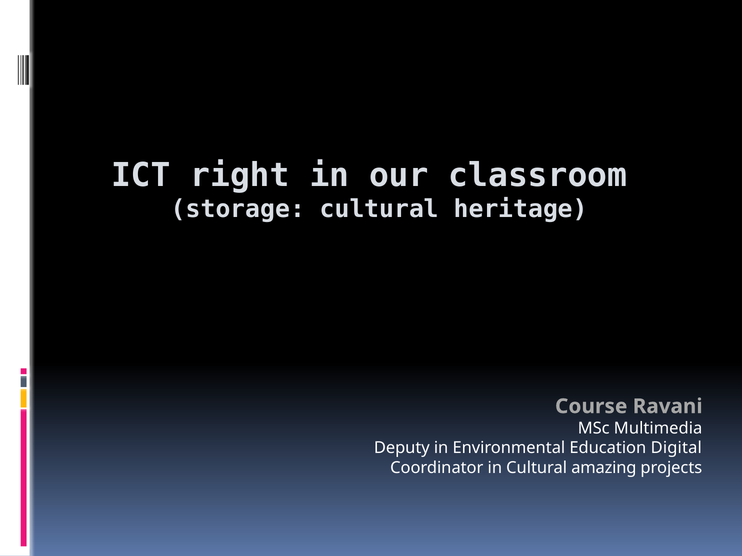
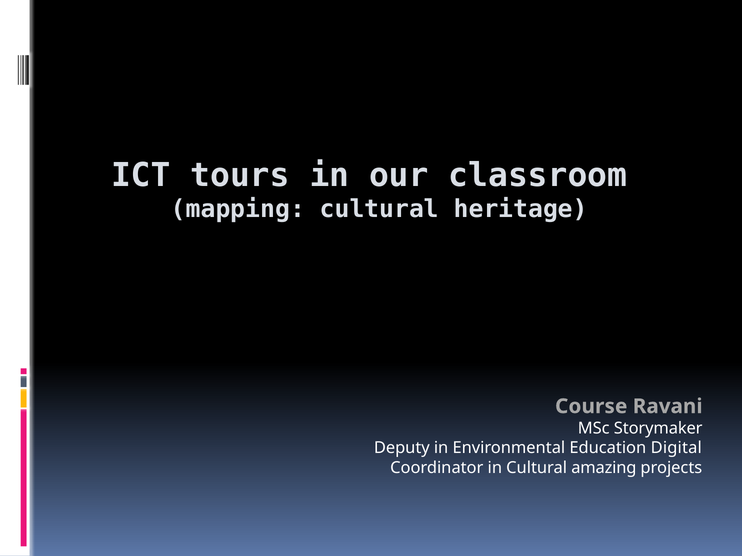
right: right -> tours (240, 175)
storage: storage -> mapping (238, 210)
Multimedia: Multimedia -> Storymaker (658, 429)
